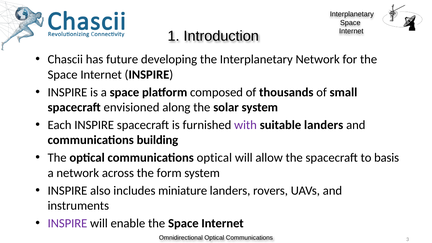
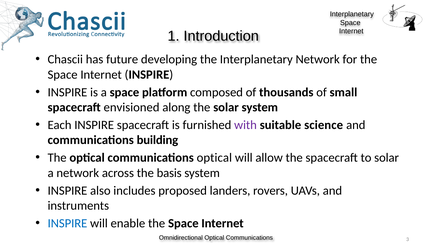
suitable landers: landers -> science (324, 125)
to basis: basis -> solar (387, 158)
form: form -> basis (169, 173)
miniature: miniature -> proposed (183, 191)
INSPIRE colour: purple -> blue (67, 223)
